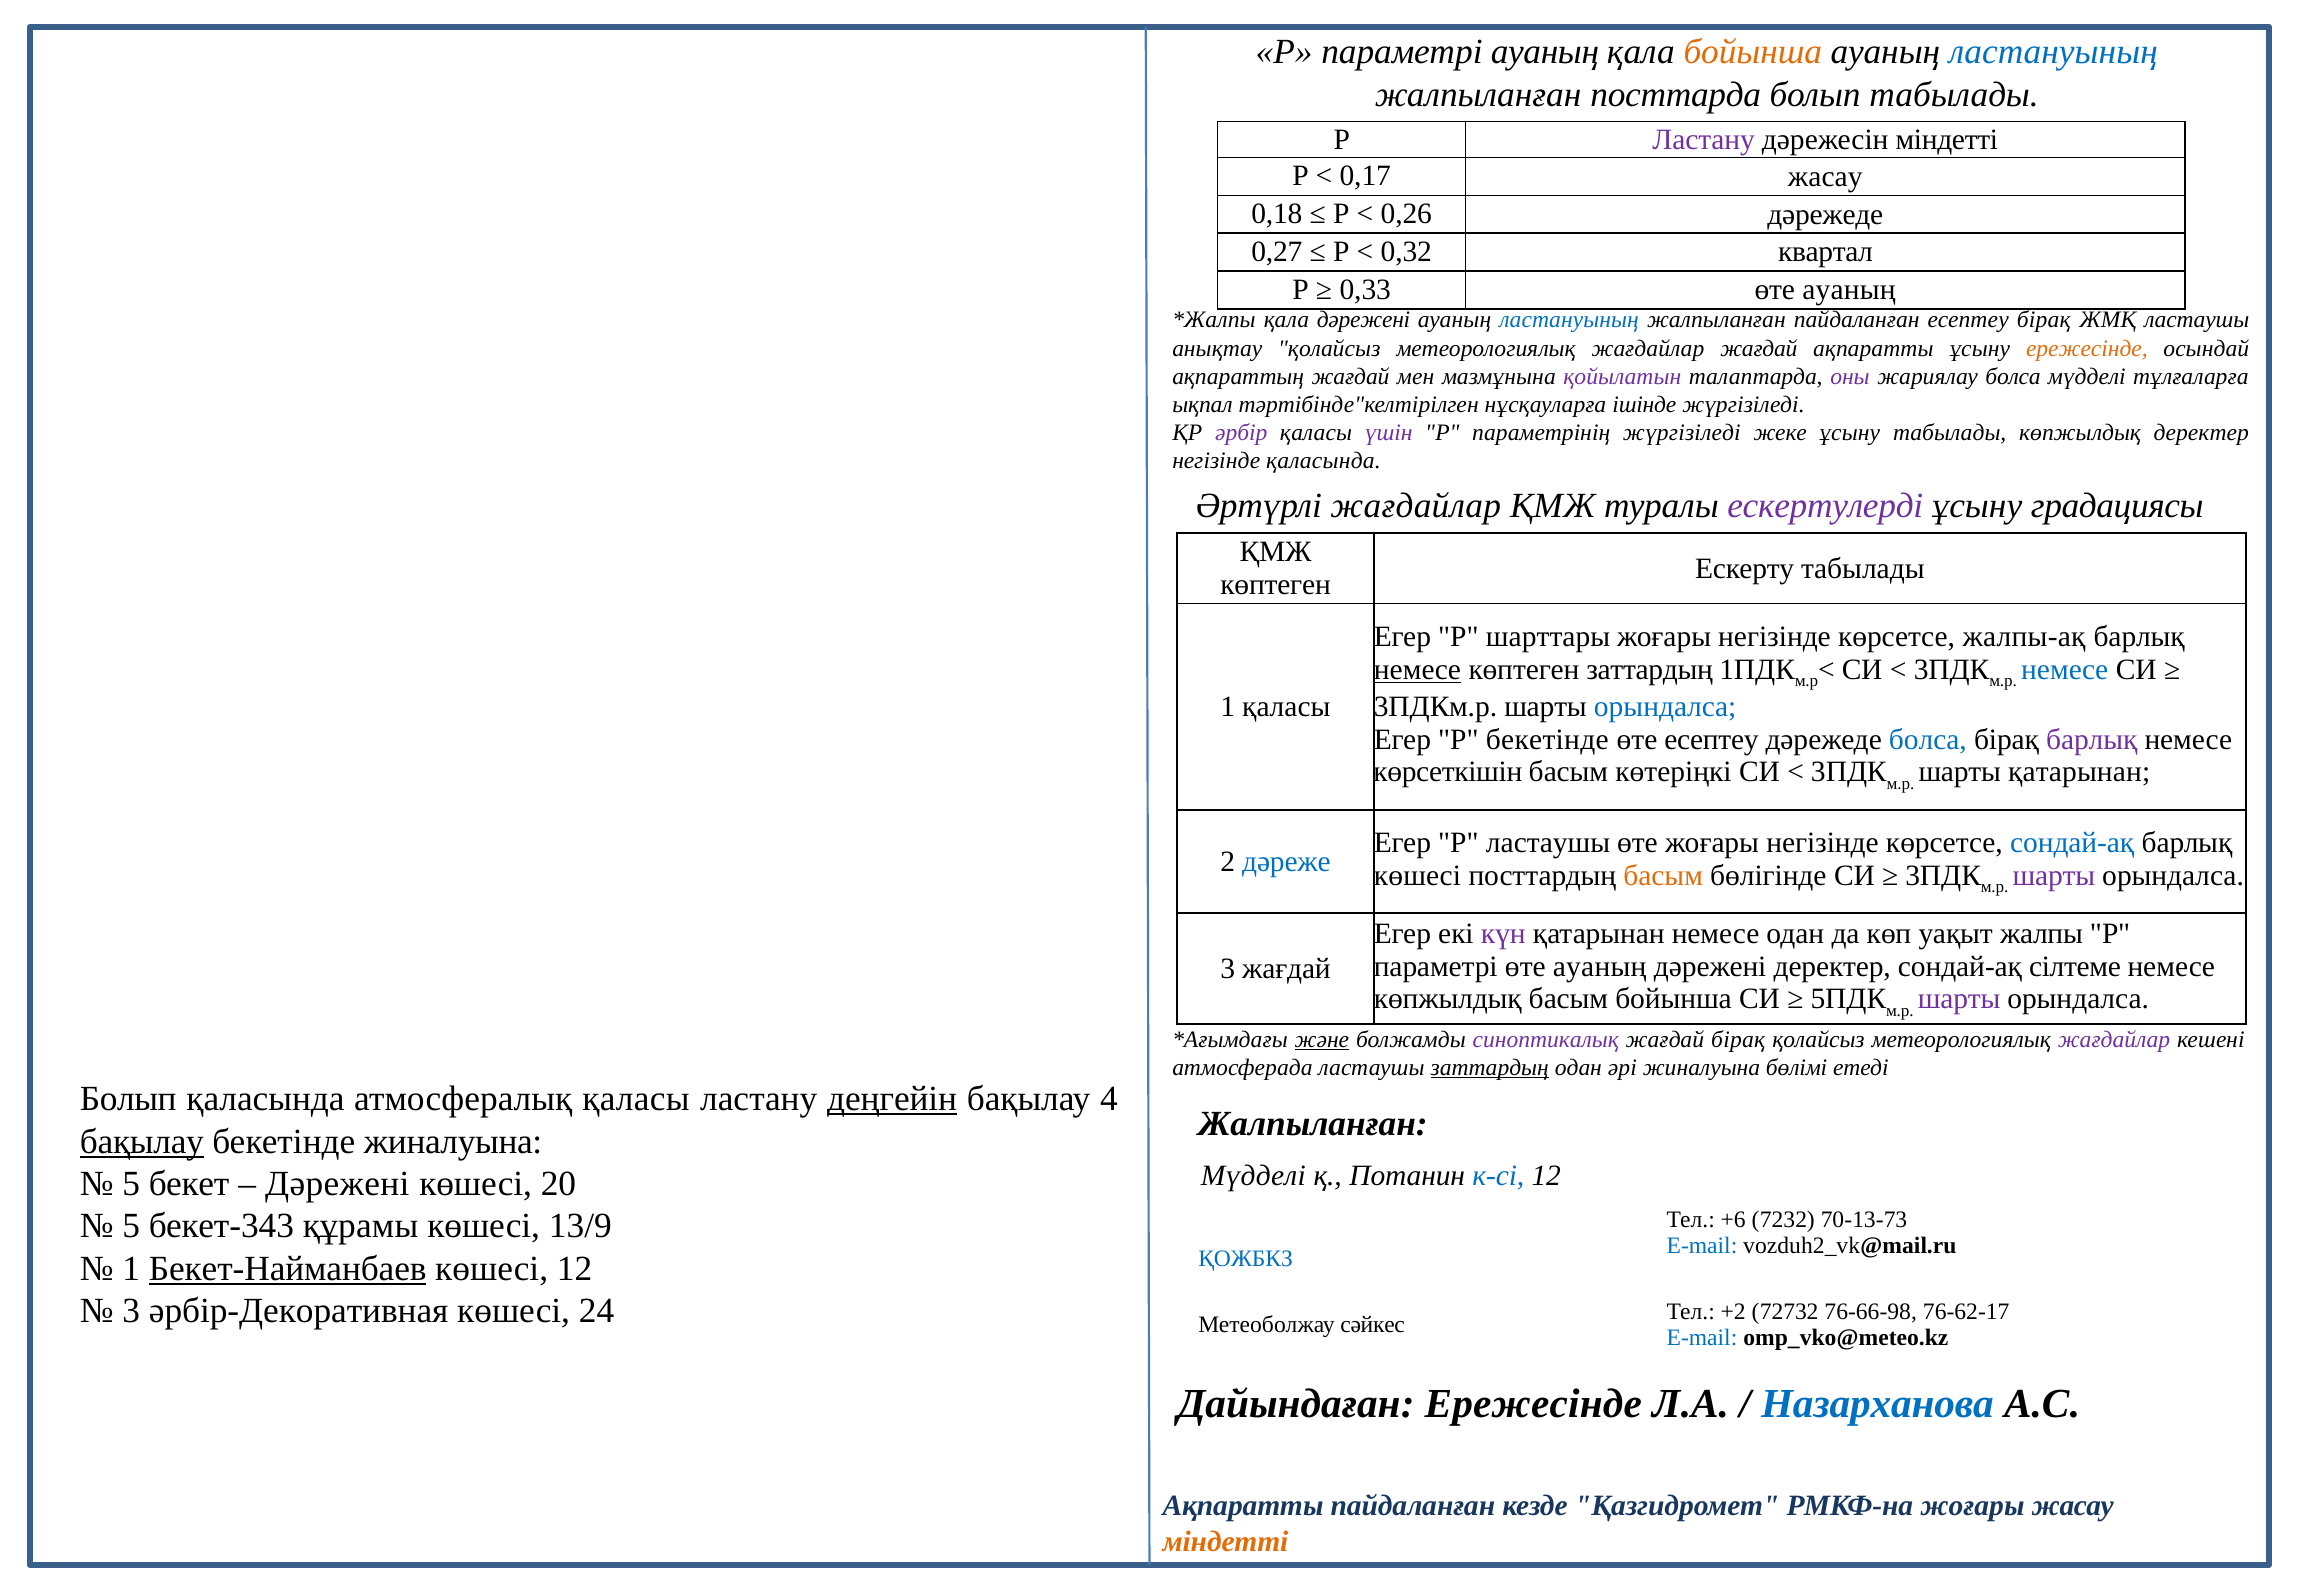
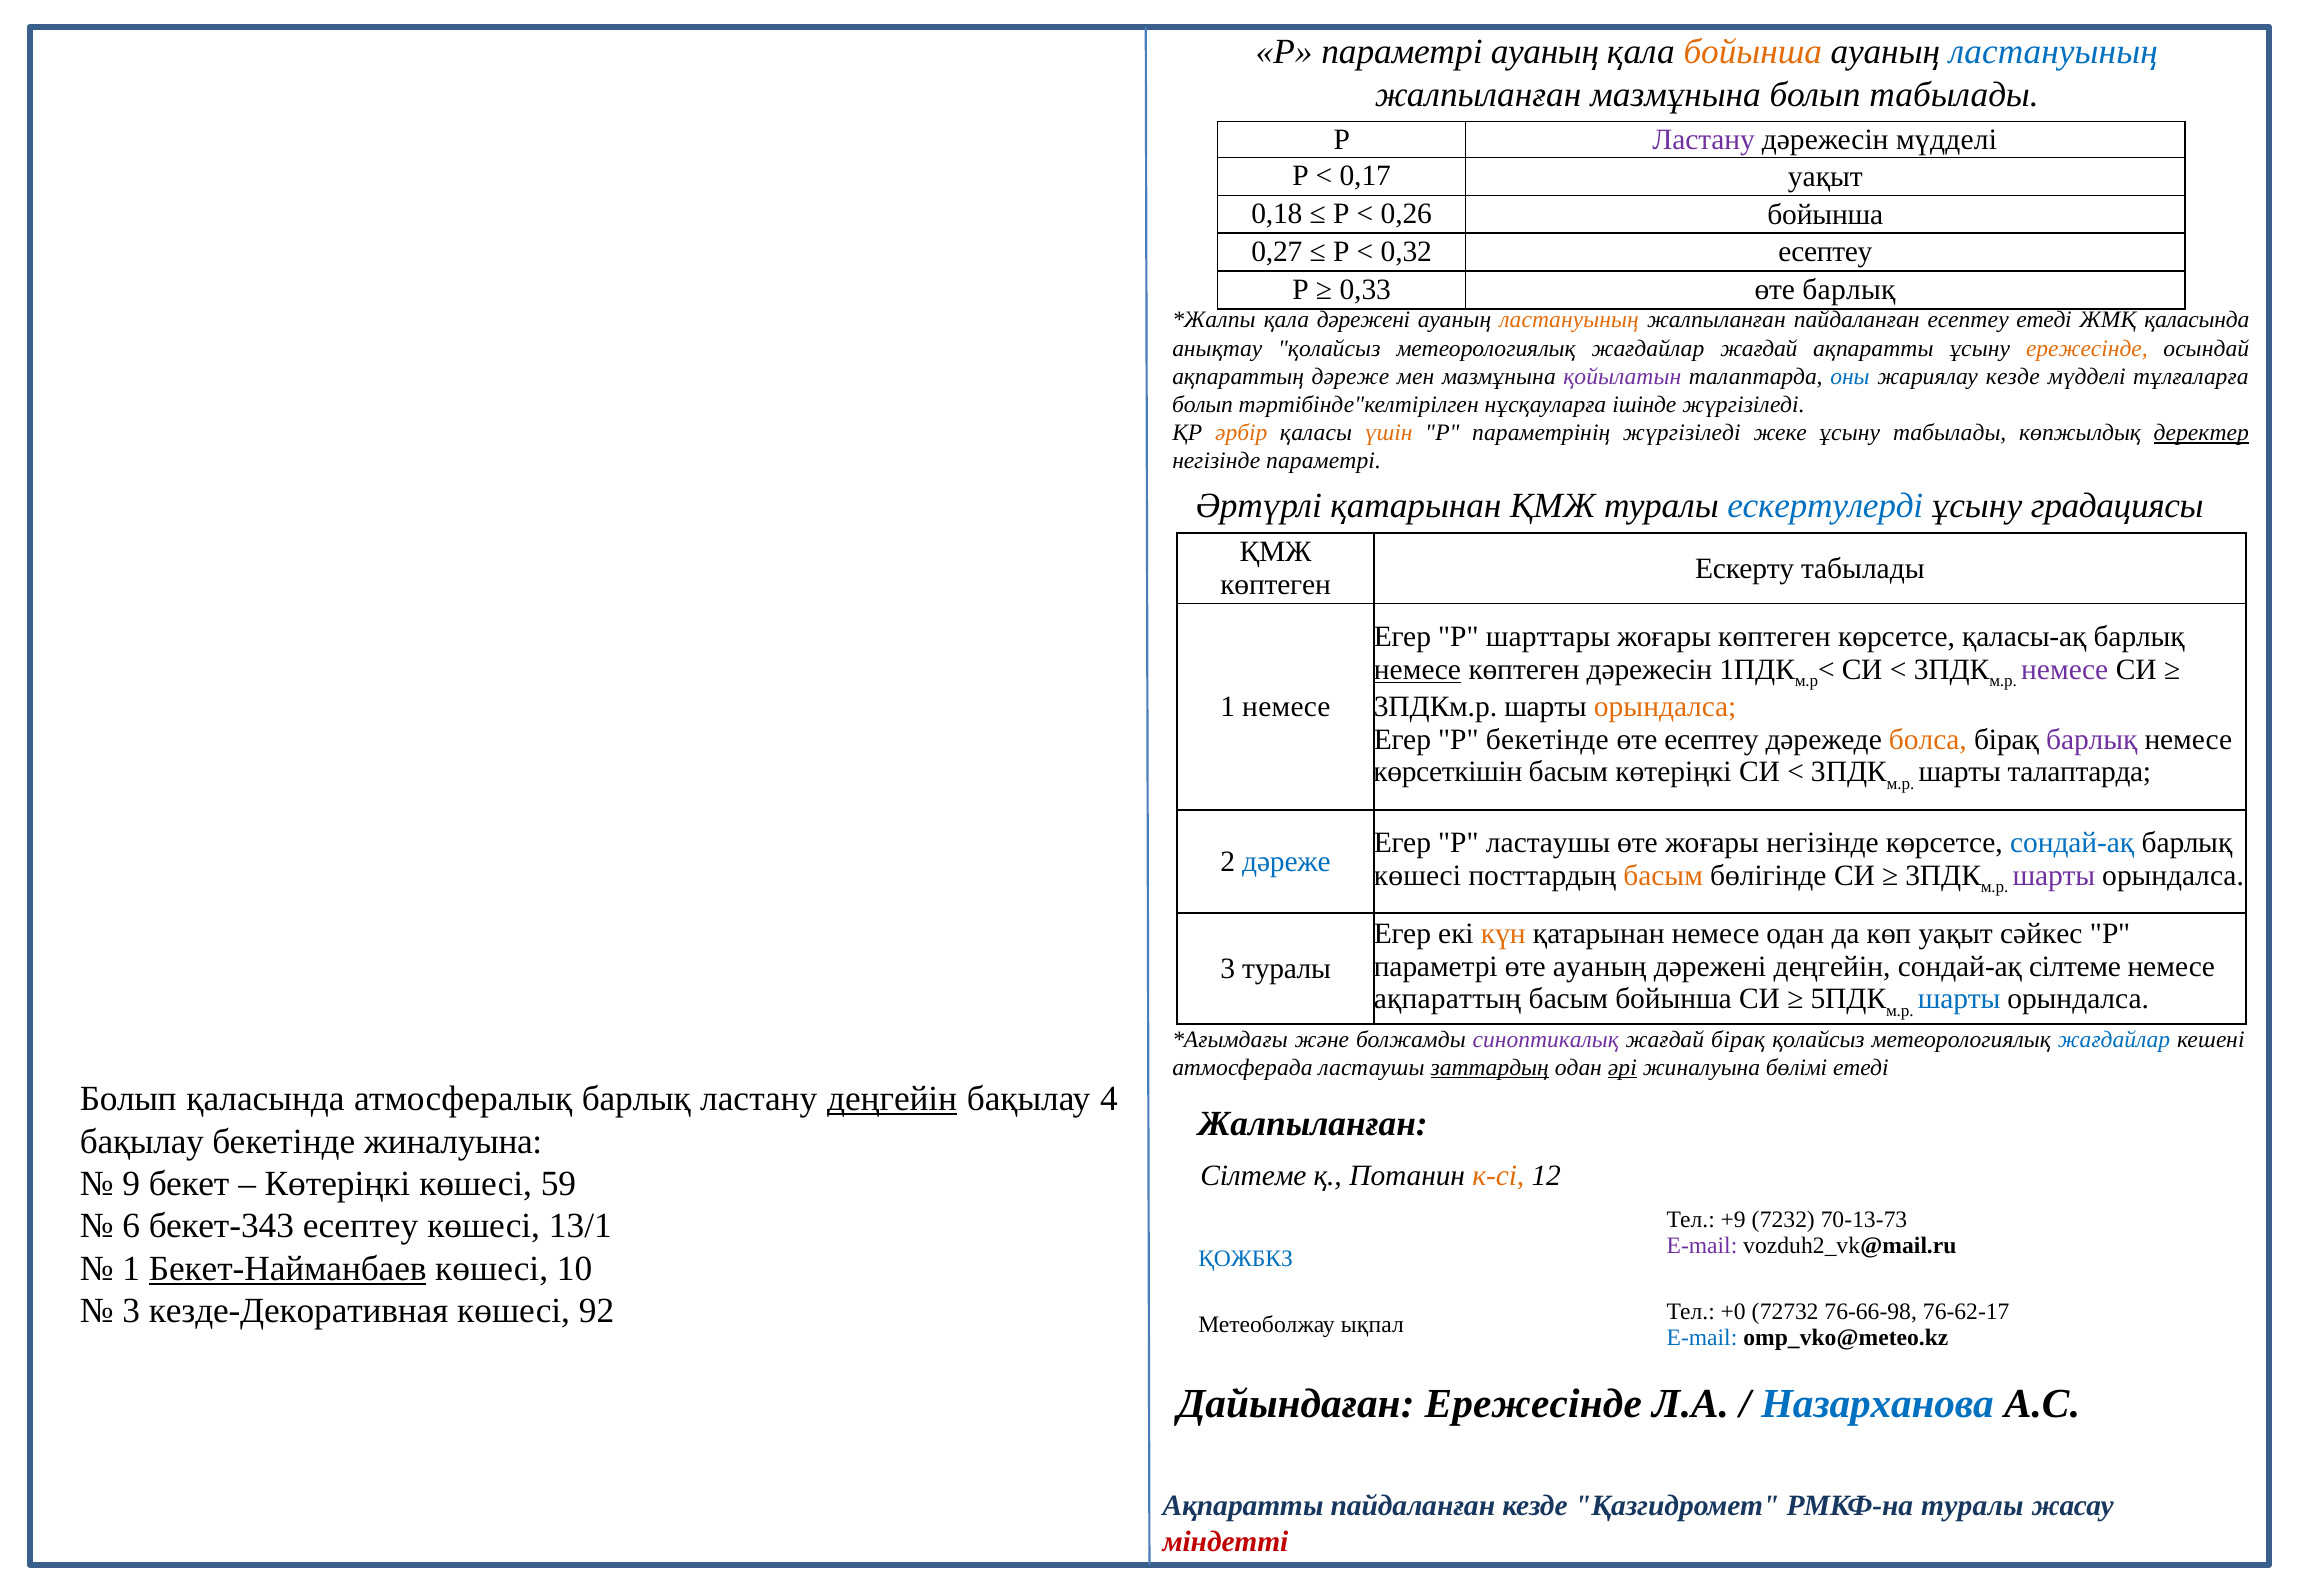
жалпыланған посттарда: посттарда -> мазмұнына (1676, 94)
дәрежесін міндетті: міндетті -> мүдделі (1947, 140)
0,17 жасау: жасау -> уақыт (1825, 176)
0,26 дәрежеде: дәрежеде -> бойынша (1825, 214)
0,32 квартал: квартал -> есептеу (1825, 252)
0,33 өте ауаның: ауаның -> барлық (1849, 290)
ластануының colour: blue -> orange (1569, 320)
есептеу бірақ: бірақ -> етеді (2044, 320)
ЖМҚ ластаушы: ластаушы -> қаласында (2197, 320)
ақпараттың жағдай: жағдай -> дәреже (1350, 376)
оны colour: purple -> blue (1850, 376)
жариялау болса: болса -> кезде (2013, 376)
ықпал: ықпал -> болып (1203, 405)
әрбір colour: purple -> orange (1241, 433)
үшін colour: purple -> orange (1389, 433)
деректер underline: none -> present (2201, 433)
негізінде қаласында: қаласында -> параметрі (1324, 461)
Әртүрлі жағдайлар: жағдайлар -> қатарынан (1416, 506)
ескертулерді colour: purple -> blue (1825, 506)
негізінде: негізінде -> көптеген (1774, 637)
жалпы-ақ: жалпы-ақ -> қаласы-ақ (2024, 637)
көптеген заттардың: заттардың -> дәрежесін (1649, 670)
немесе colour: blue -> purple (2065, 670)
1 қаласы: қаласы -> немесе (1286, 707)
орындалса colour: blue -> orange (1665, 707)
болса colour: blue -> orange (1928, 739)
шарты қатарынан: қатарынан -> талаптарда (2079, 772)
күн colour: purple -> orange (1503, 934)
жалпы: жалпы -> сәйкес (2041, 934)
дәрежені деректер: деректер -> деңгейін (1832, 966)
3 жағдай: жағдай -> туралы (1287, 968)
көпжылдық: көпжылдық -> ақпараттың (1448, 999)
шарты colour: purple -> blue (1959, 999)
және underline: present -> none (1322, 1039)
жағдайлар colour: purple -> blue (2114, 1039)
әрі underline: none -> present (1622, 1067)
атмосфералық қаласы: қаласы -> барлық (636, 1099)
бақылау underline: present -> none (142, 1141)
Мүдделі: Мүдделі -> Сілтеме (1253, 1176)
к-сі colour: blue -> orange (1498, 1176)
5: 5 -> 9 (131, 1184)
Дәрежені: Дәрежені -> Көтеріңкі (337, 1184)
20: 20 -> 59 (559, 1184)
+6: +6 -> +9 (1733, 1219)
5: 5 -> 6 (131, 1226)
бекет-343 құрамы: құрамы -> есептеу (361, 1226)
13/9: 13/9 -> 13/1 (580, 1226)
E-mail colour: blue -> purple (1702, 1245)
көшесі 12: 12 -> 10 (575, 1268)
әрбір-Декоративная: әрбір-Декоративная -> кезде-Декоративная (299, 1311)
24: 24 -> 92 (597, 1311)
+2: +2 -> +0 (1733, 1311)
сәйкес: сәйкес -> ықпал (1372, 1324)
РМКФ-на жоғары: жоғары -> туралы (1972, 1506)
міндетті colour: orange -> red (1225, 1541)
